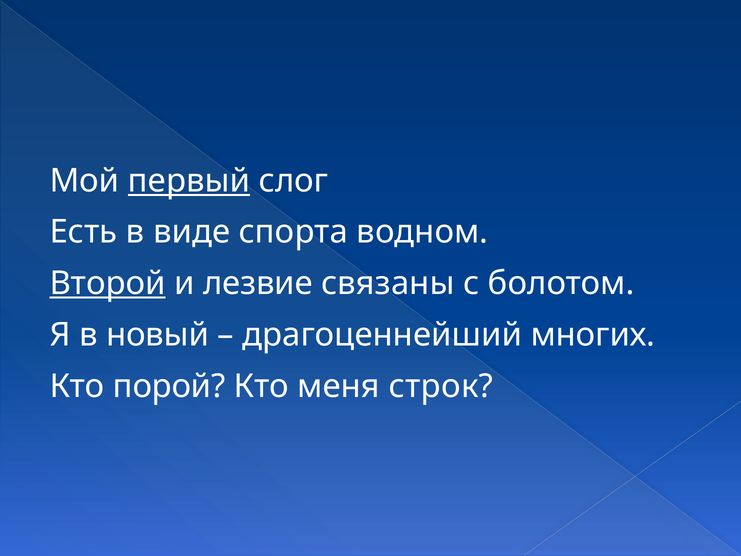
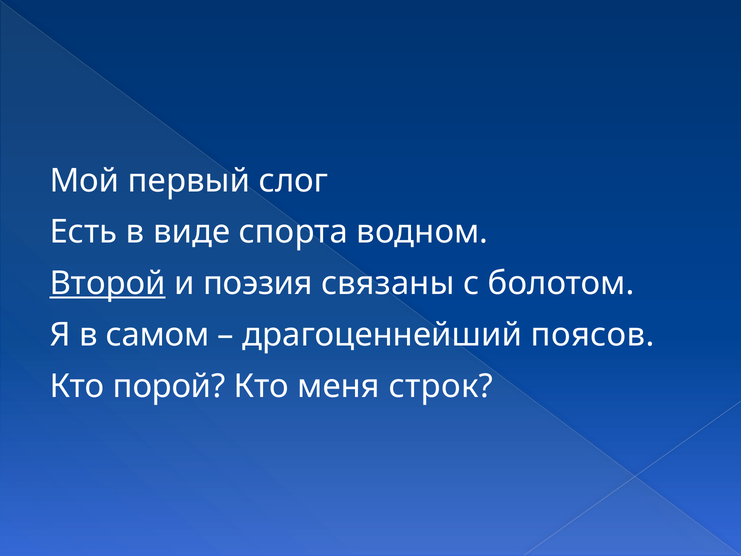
первый underline: present -> none (189, 181)
лезвие: лезвие -> поэзия (258, 283)
новый: новый -> самом (158, 335)
многих: многих -> поясов (593, 335)
